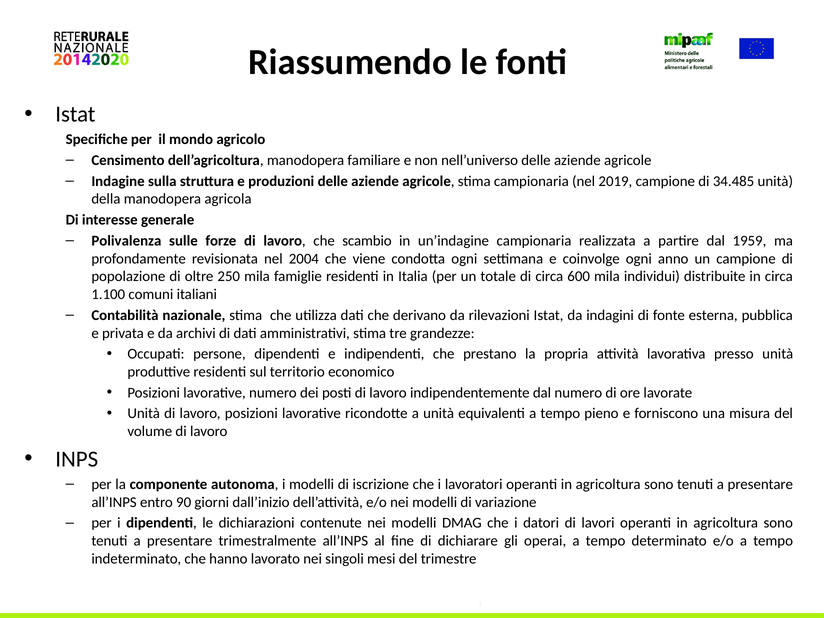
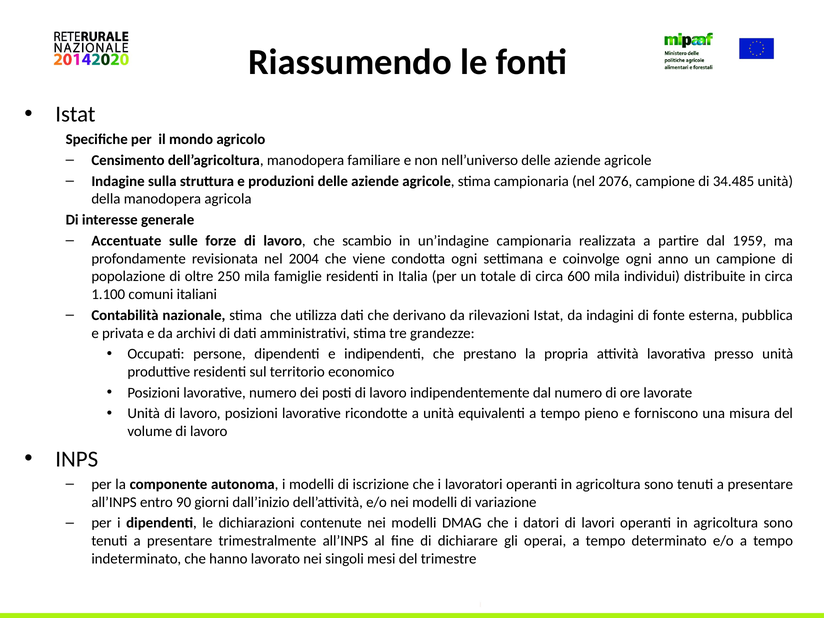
2019: 2019 -> 2076 (615, 181)
Polivalenza: Polivalenza -> Accentuate (126, 241)
